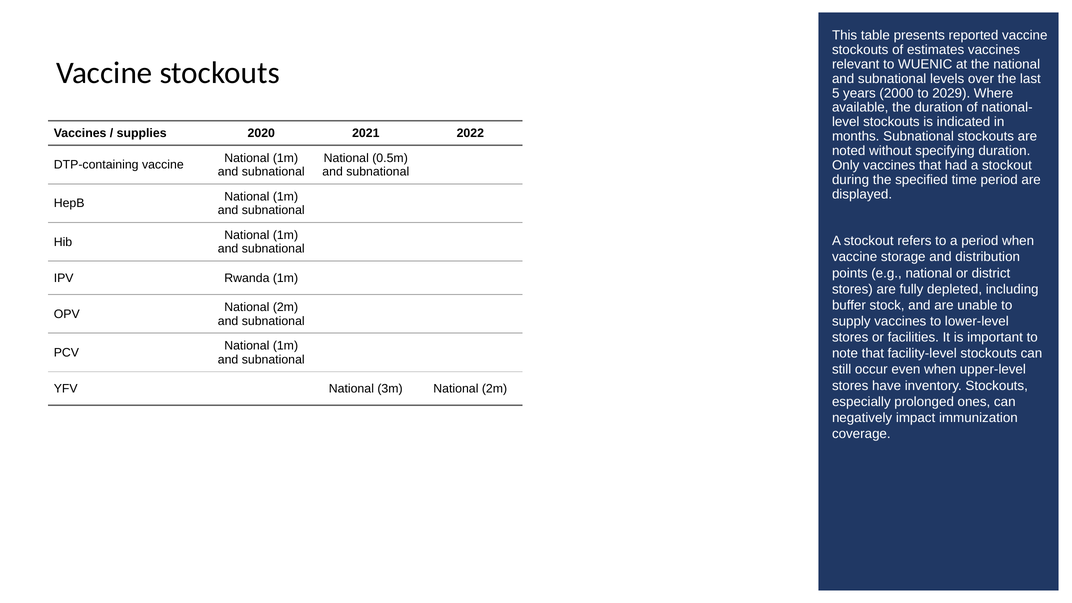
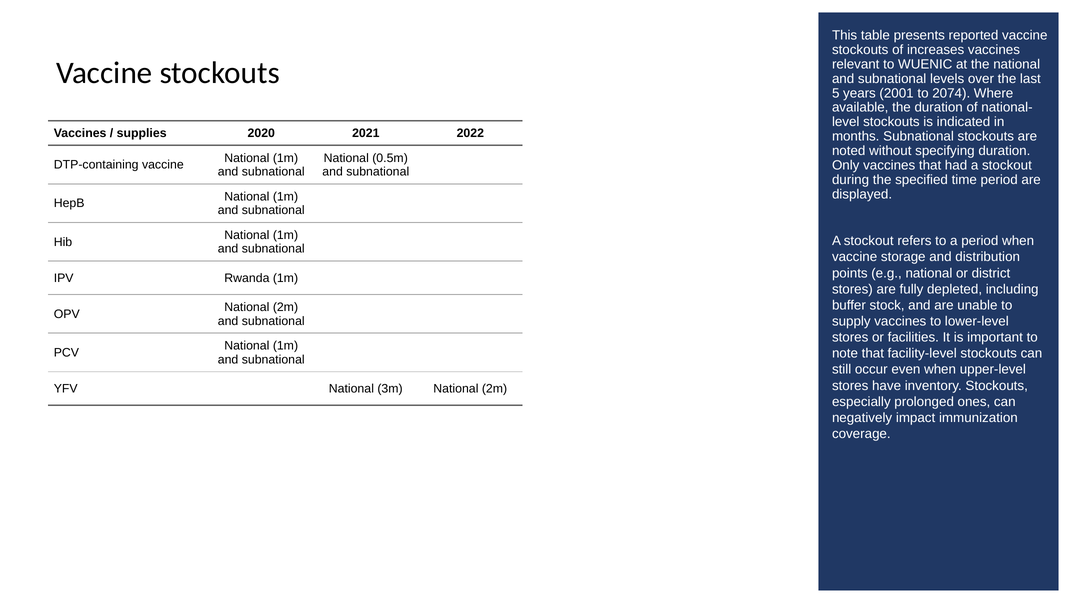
estimates: estimates -> increases (936, 50)
2000: 2000 -> 2001 (897, 93)
2029: 2029 -> 2074 (951, 93)
